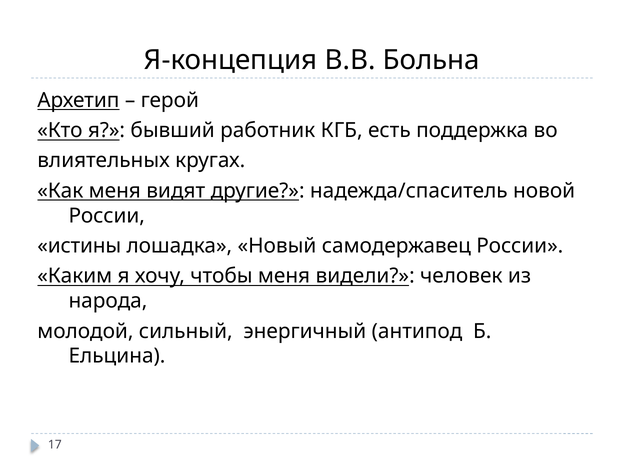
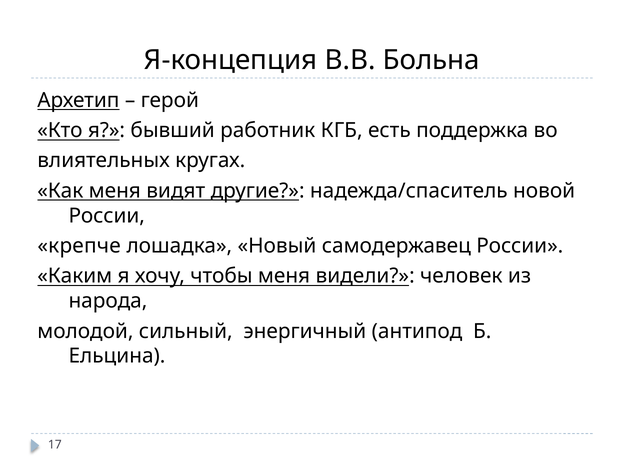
истины: истины -> крепче (79, 246)
